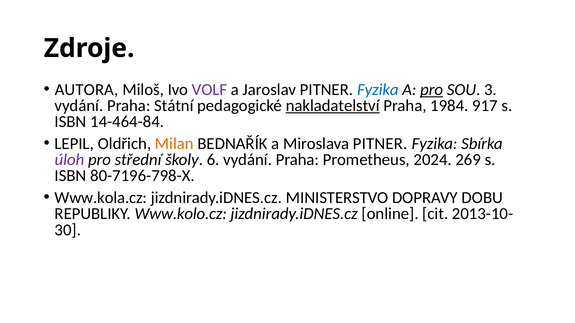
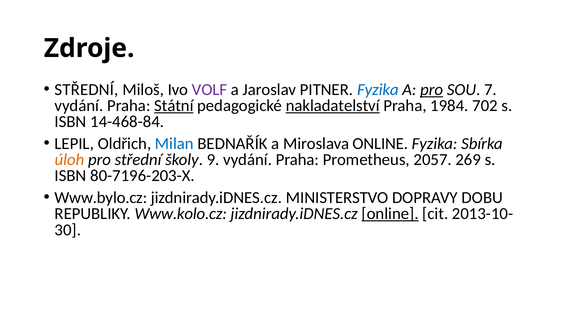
AUTORA: AUTORA -> STŘEDNÍ (87, 90)
3: 3 -> 7 (490, 90)
Státní underline: none -> present (174, 106)
917: 917 -> 702 (485, 106)
14-464-84: 14-464-84 -> 14-468-84 (127, 122)
Milan colour: orange -> blue (174, 144)
Miroslava PITNER: PITNER -> ONLINE (380, 144)
úloh colour: purple -> orange (69, 160)
6: 6 -> 9 (213, 160)
2024: 2024 -> 2057 (433, 160)
80-7196-798-X: 80-7196-798-X -> 80-7196-203-X (143, 176)
Www.kola.cz: Www.kola.cz -> Www.bylo.cz (101, 198)
online underline: none -> present (390, 214)
